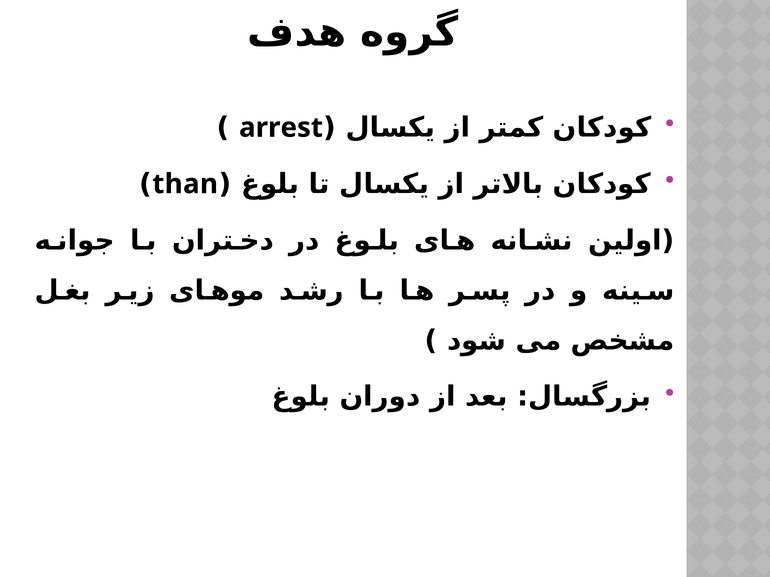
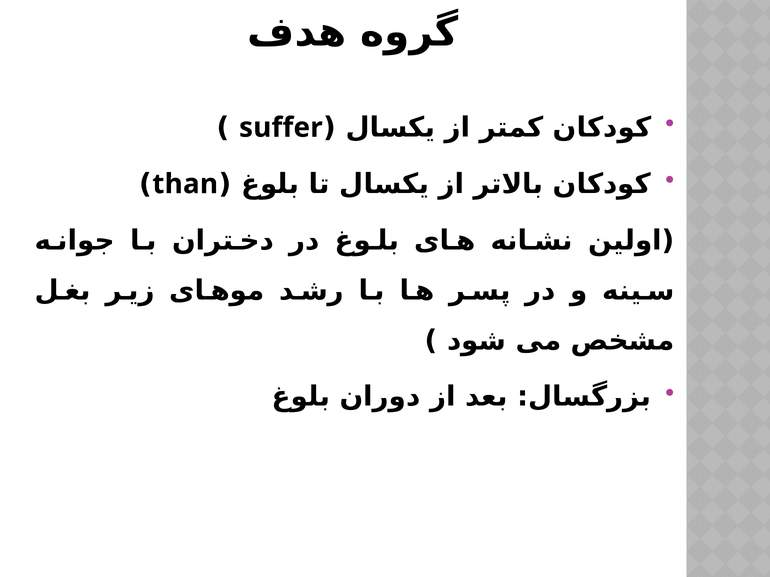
arrest: arrest -> suffer (281, 128)
